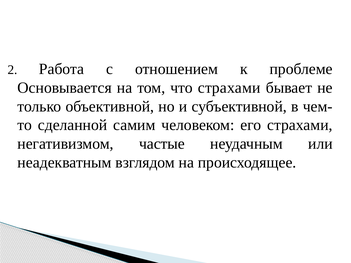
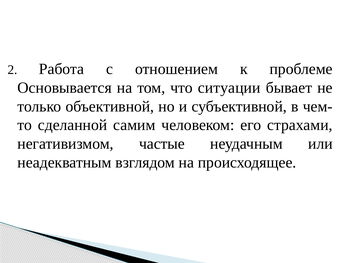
что страхами: страхами -> ситуации (229, 88)
